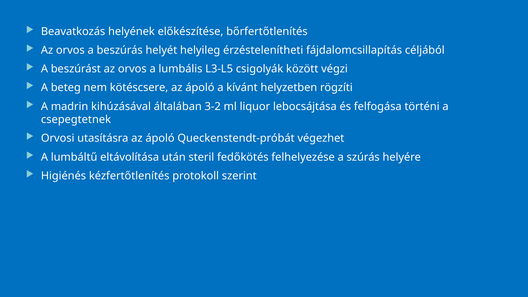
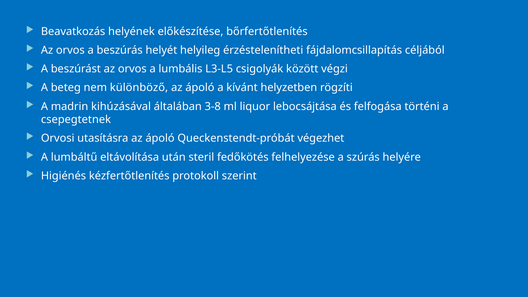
kötéscsere: kötéscsere -> különböző (139, 88)
3-2: 3-2 -> 3-8 (213, 106)
